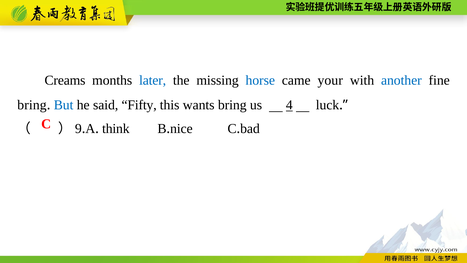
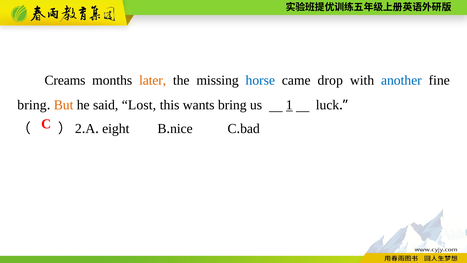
later colour: blue -> orange (153, 80)
your: your -> drop (330, 80)
But colour: blue -> orange (64, 105)
Fifty: Fifty -> Lost (139, 105)
4: 4 -> 1 (289, 105)
9: 9 -> 2 (78, 129)
think: think -> eight (116, 129)
